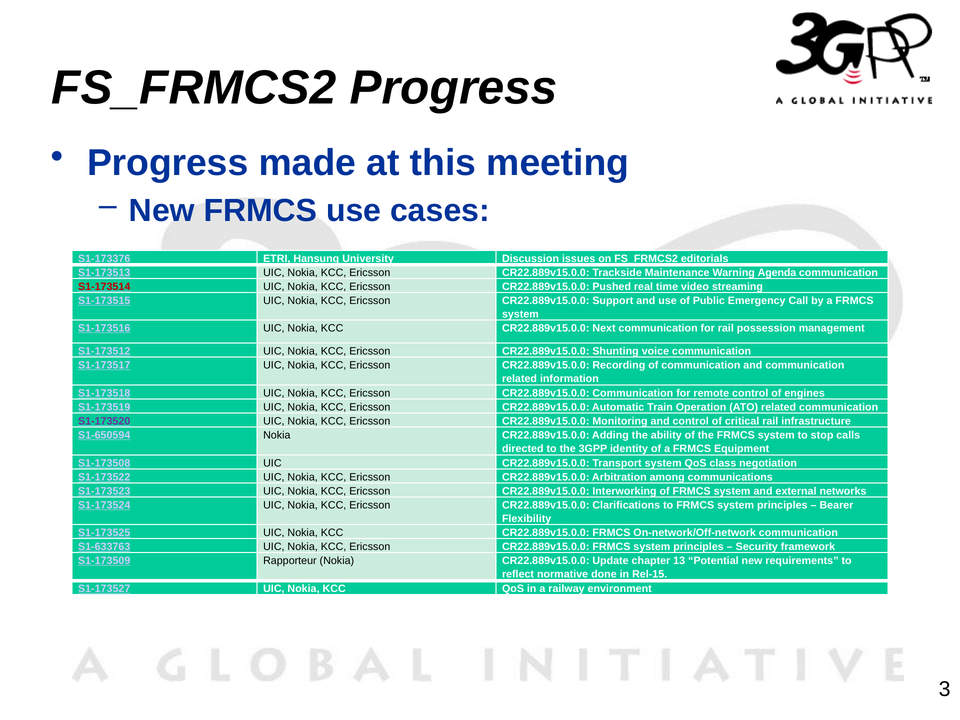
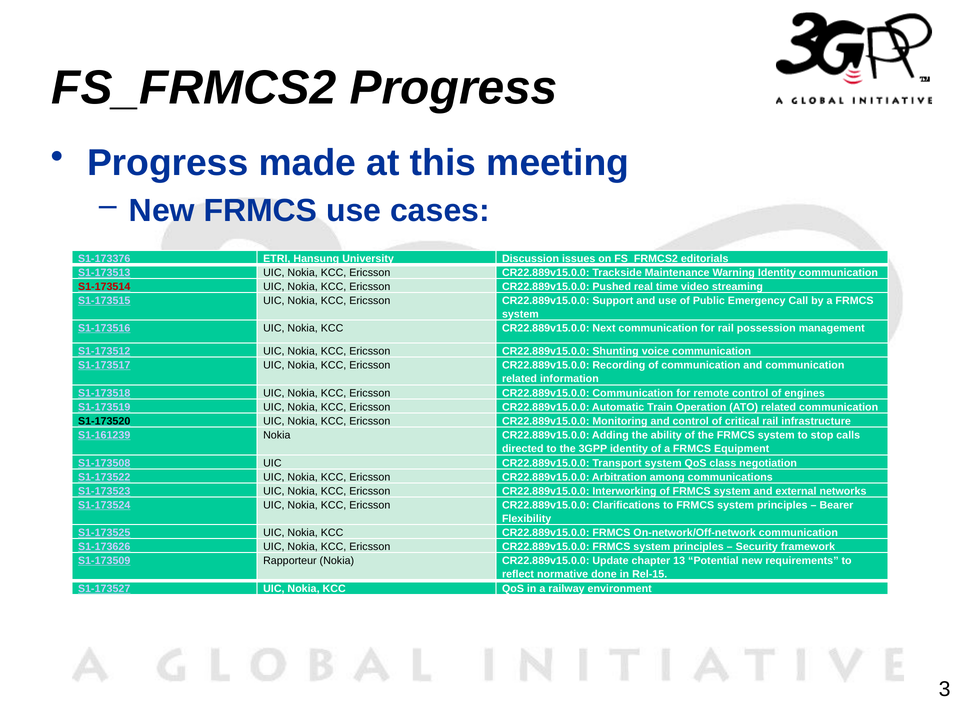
Warning Agenda: Agenda -> Identity (777, 273)
S1-173520 colour: purple -> black (104, 421)
S1-650594: S1-650594 -> S1-161239 (104, 435)
S1-633763: S1-633763 -> S1-173626 (104, 547)
